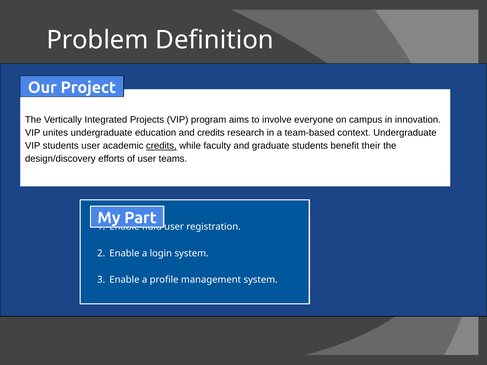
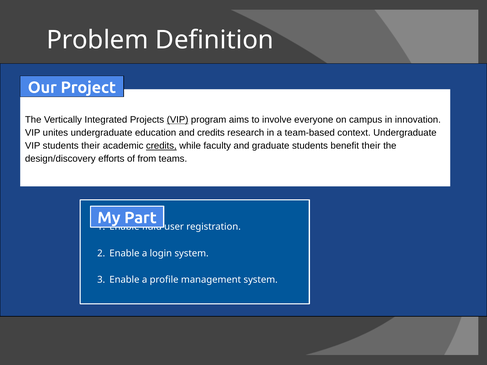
VIP underline: none -> present (178, 120)
students user: user -> their (91, 146)
of user: user -> from (147, 159)
